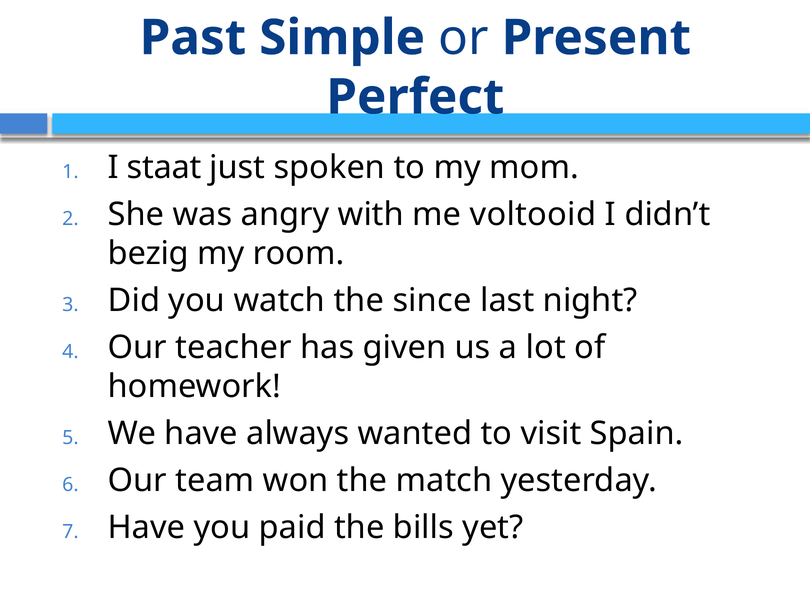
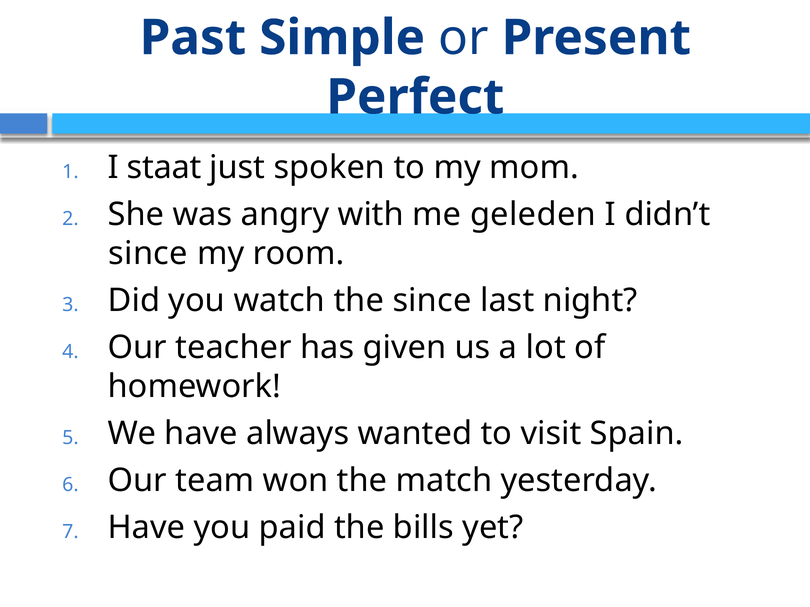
voltooid: voltooid -> geleden (533, 215)
bezig: bezig -> since (148, 254)
